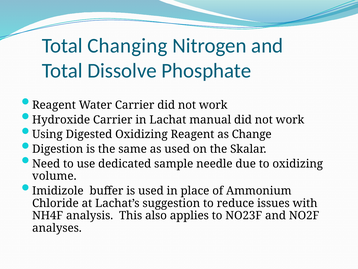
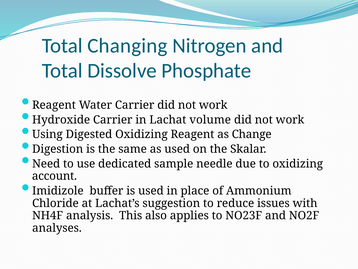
manual: manual -> volume (210, 120)
volume: volume -> account (54, 176)
